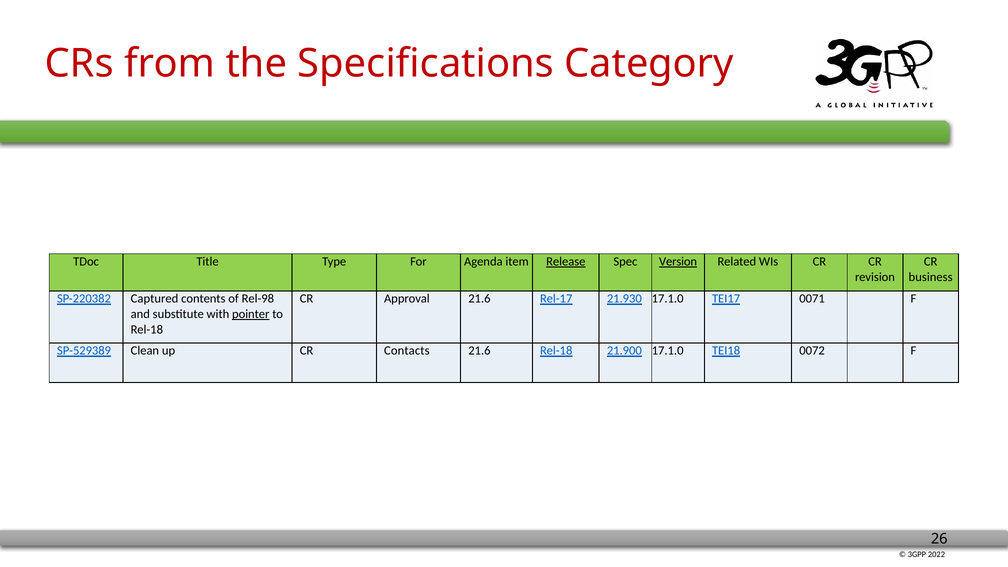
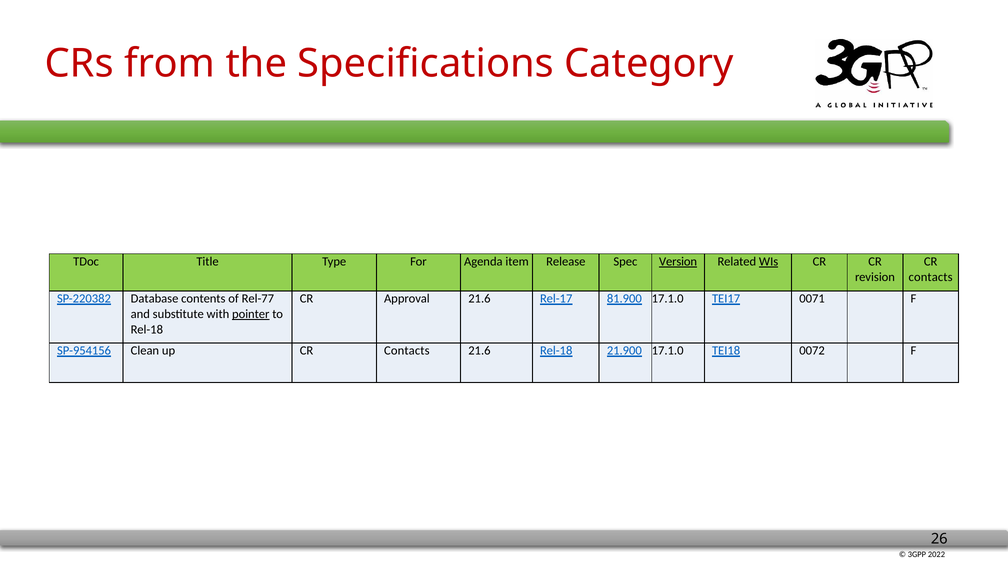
Release underline: present -> none (566, 262)
WIs underline: none -> present (769, 262)
business: business -> contacts (931, 277)
Captured: Captured -> Database (155, 299)
Rel-98: Rel-98 -> Rel-77 (258, 299)
21.930: 21.930 -> 81.900 (624, 299)
SP-529389: SP-529389 -> SP-954156 (84, 351)
